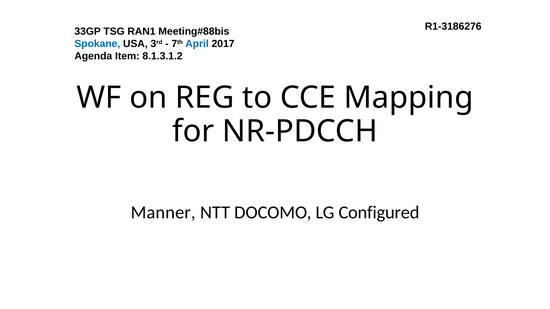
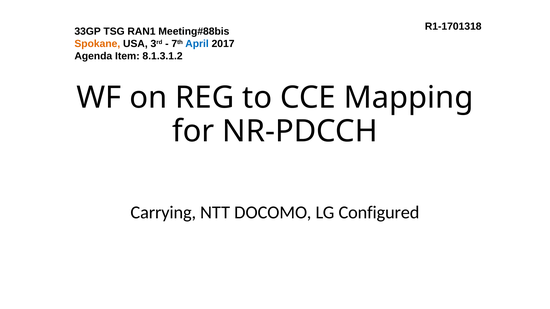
R1-3186276: R1-3186276 -> R1-1701318 (453, 26)
Spokane colour: blue -> orange (97, 44)
Manner: Manner -> Carrying (163, 213)
